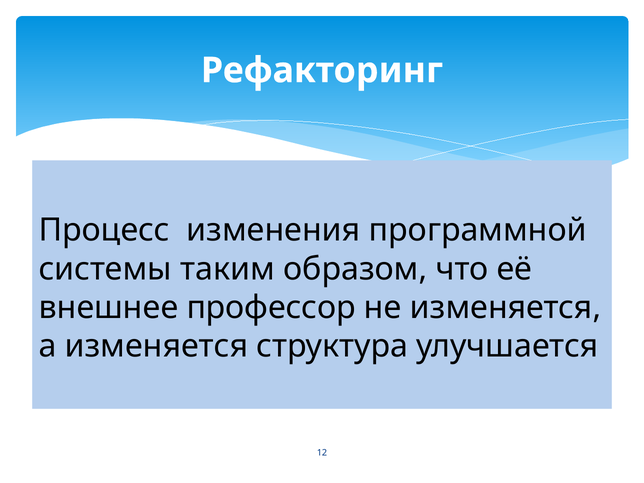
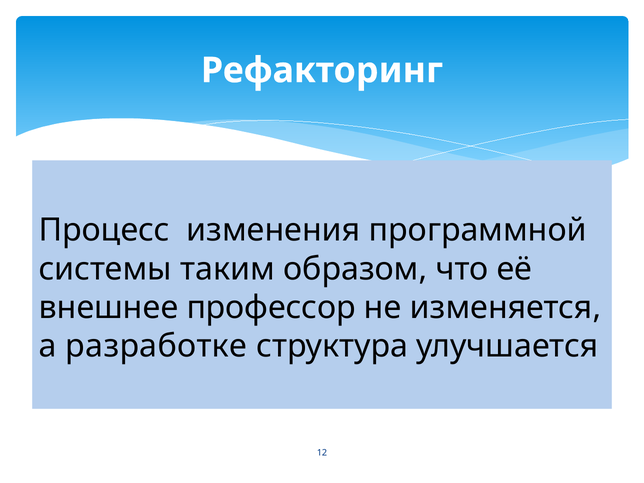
а изменяется: изменяется -> разработке (156, 346)
